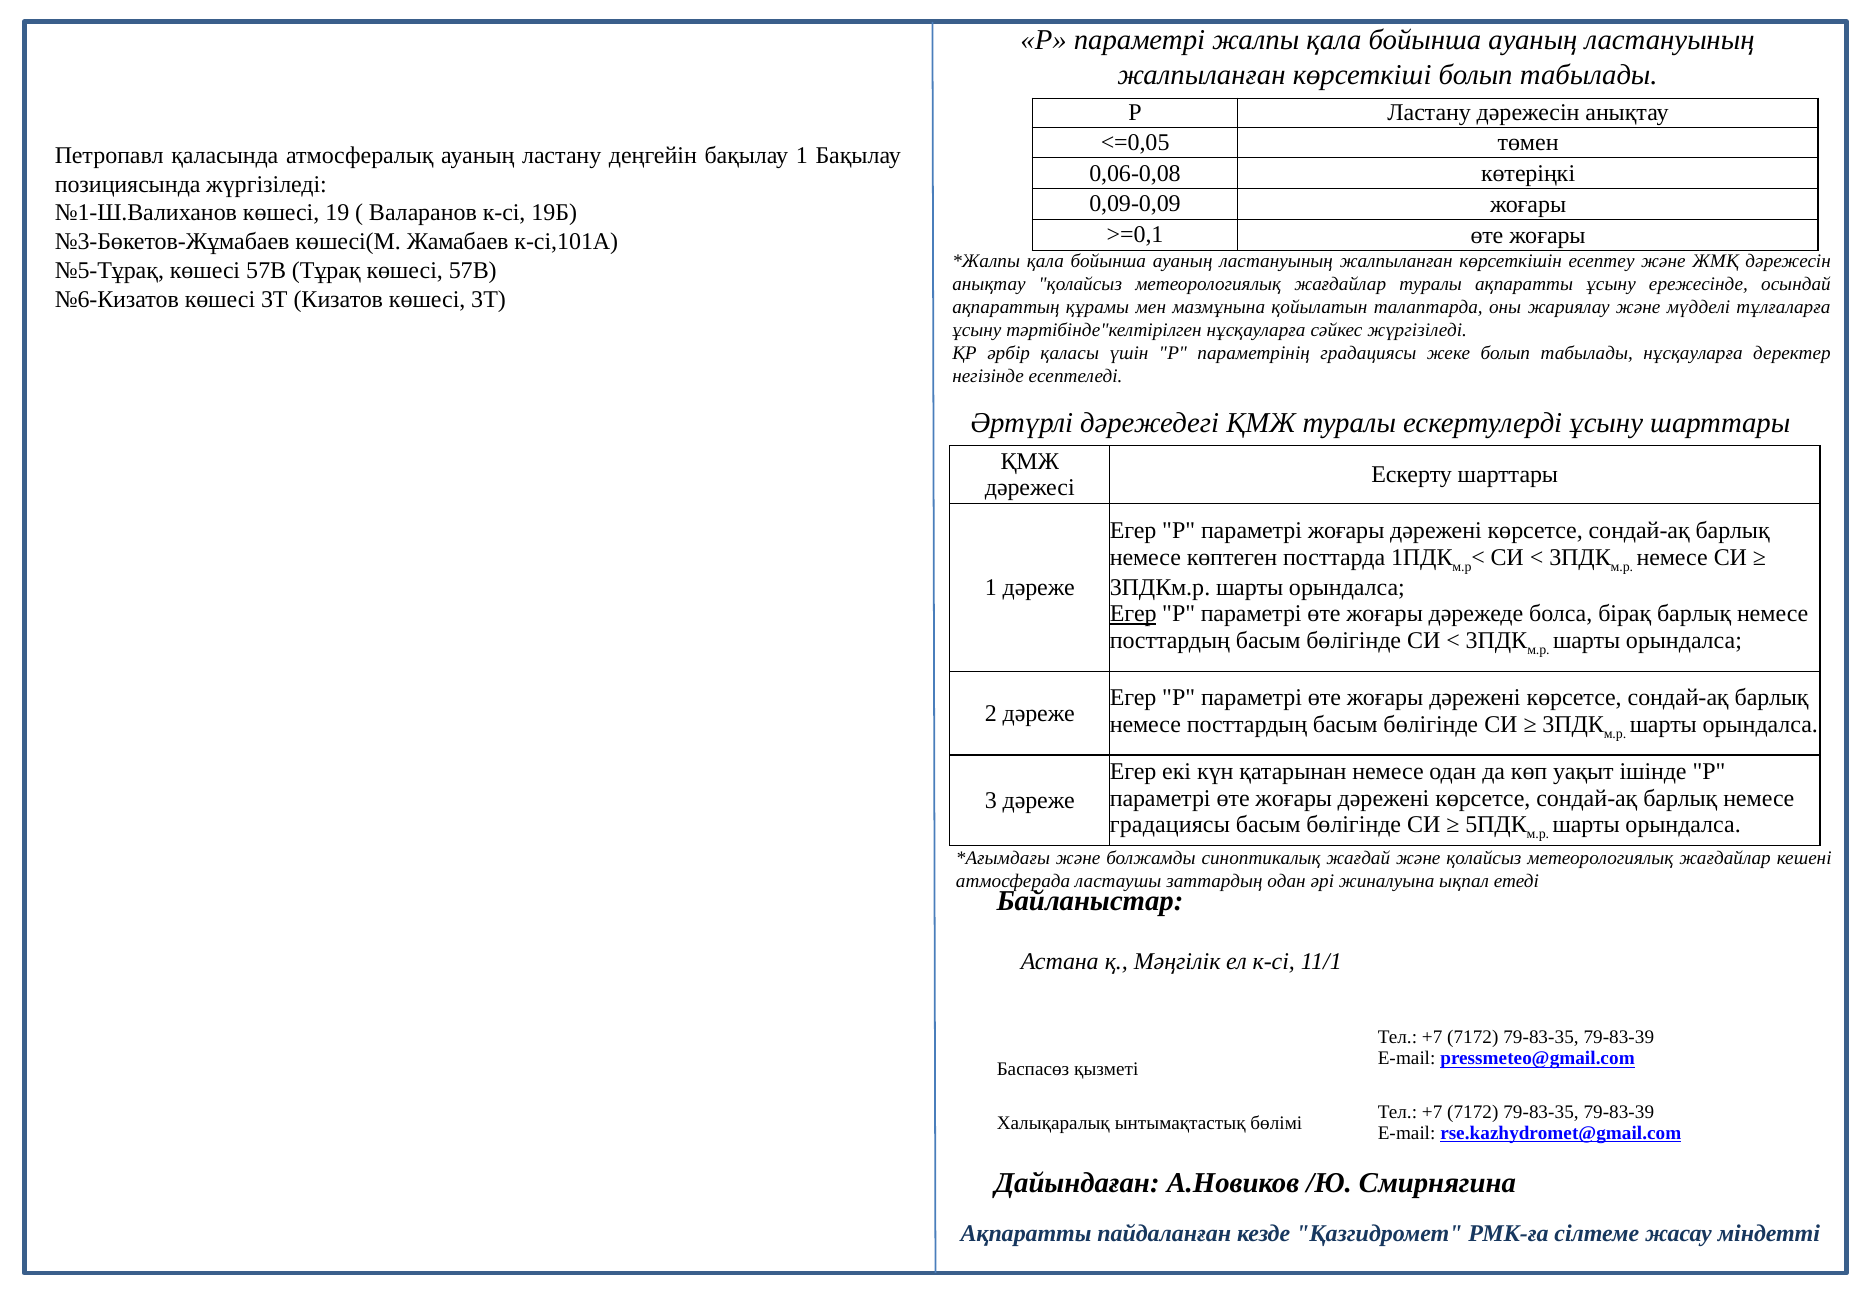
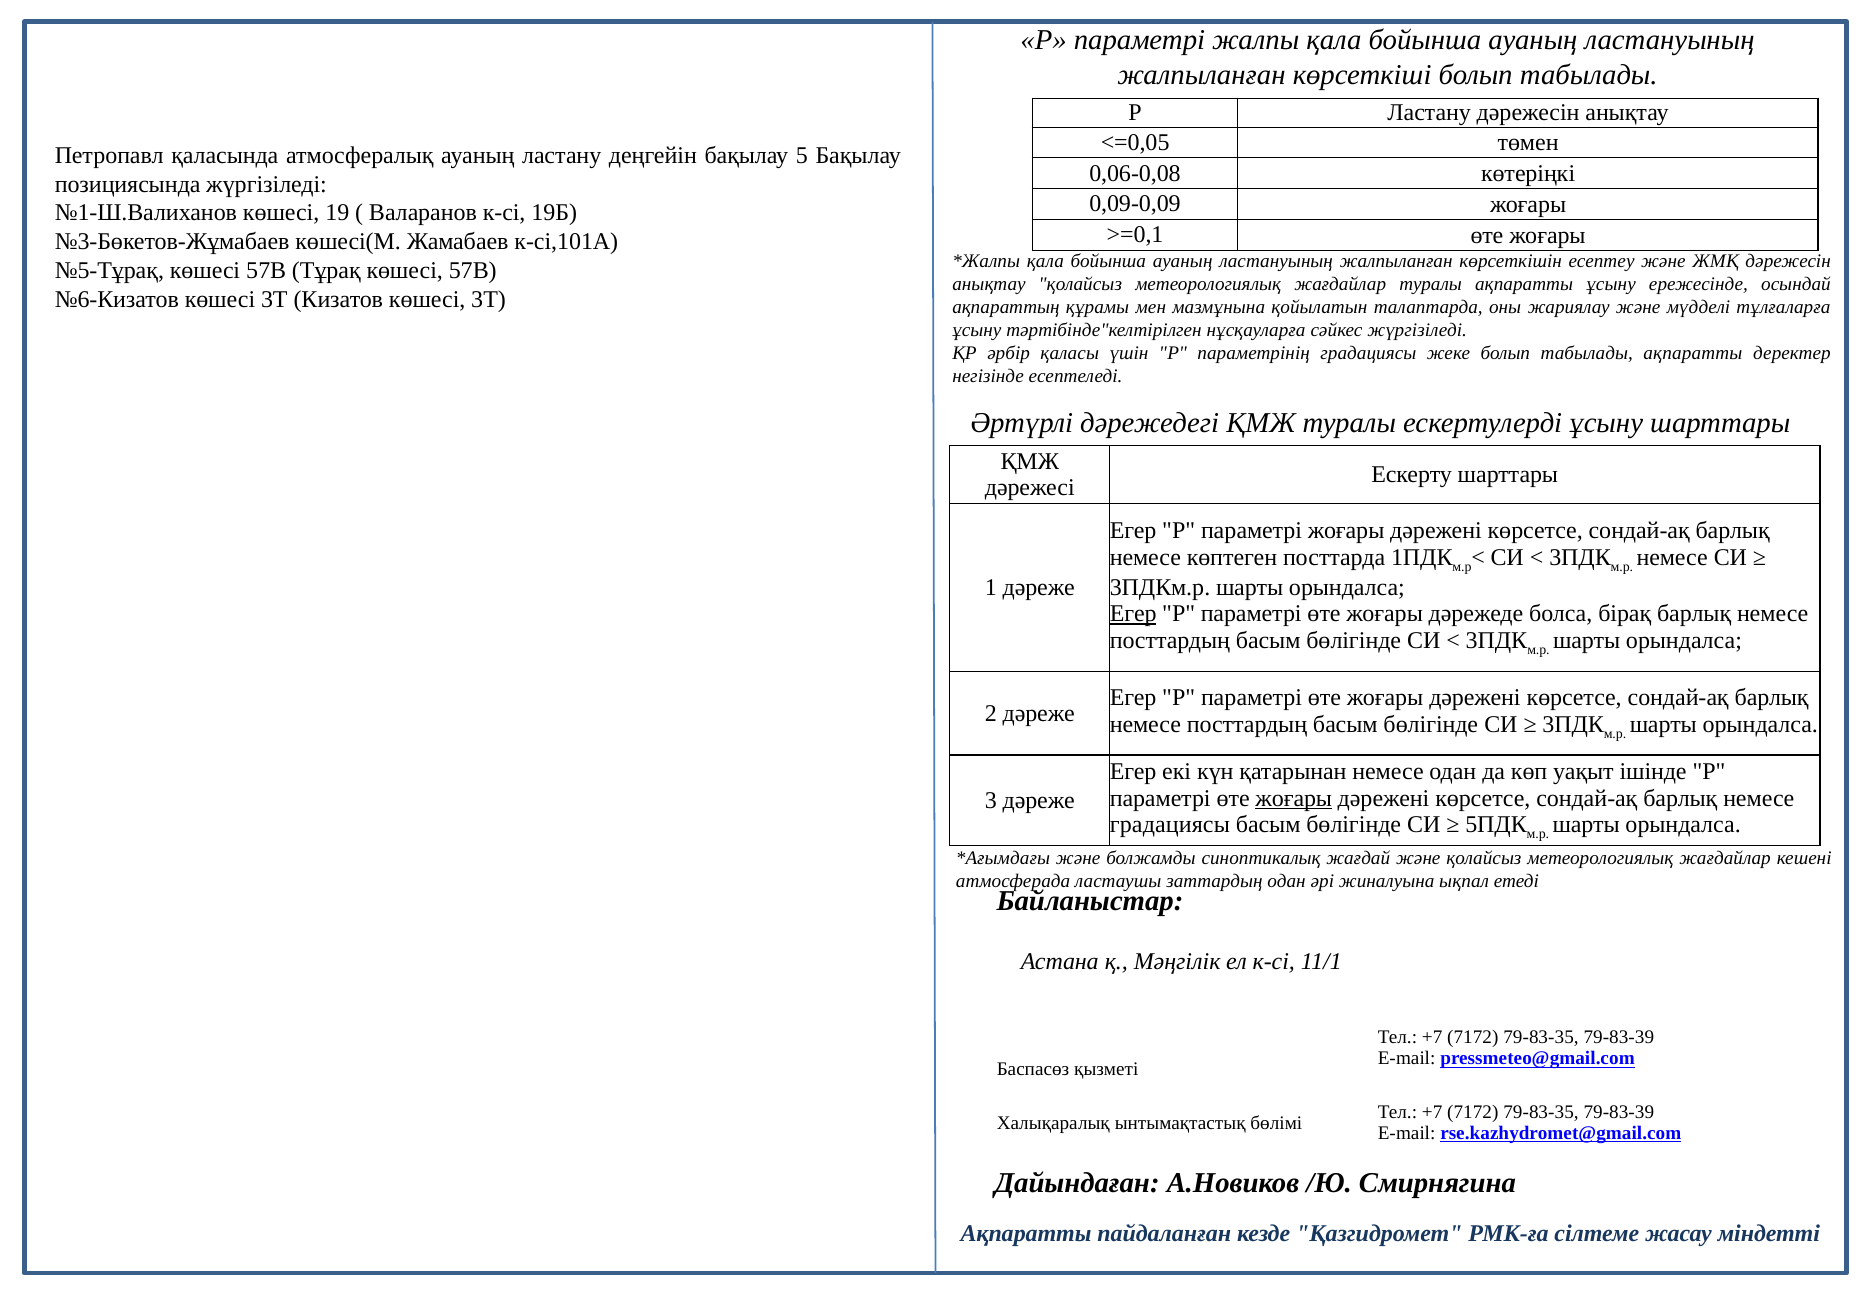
бақылау 1: 1 -> 5 (802, 155)
табылады нұсқауларға: нұсқауларға -> ақпаратты (1693, 353)
жоғары underline: none -> present (1294, 799)
